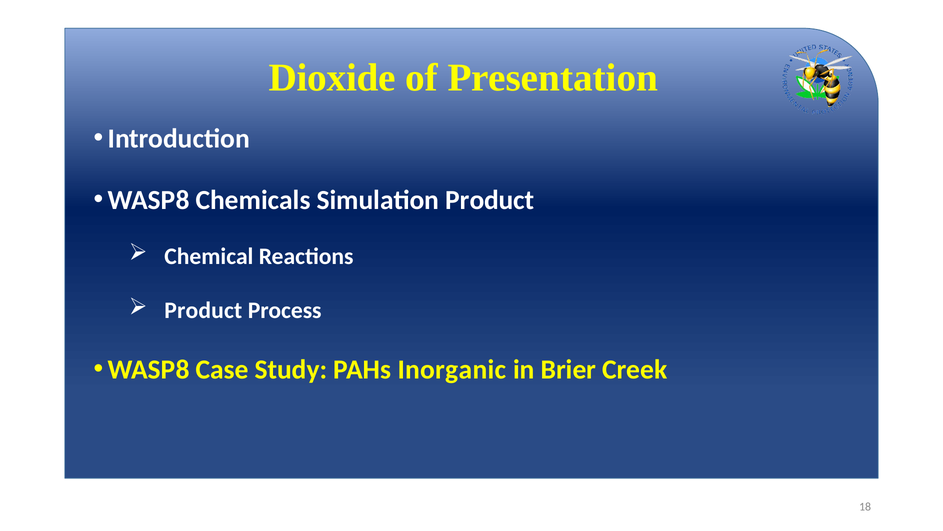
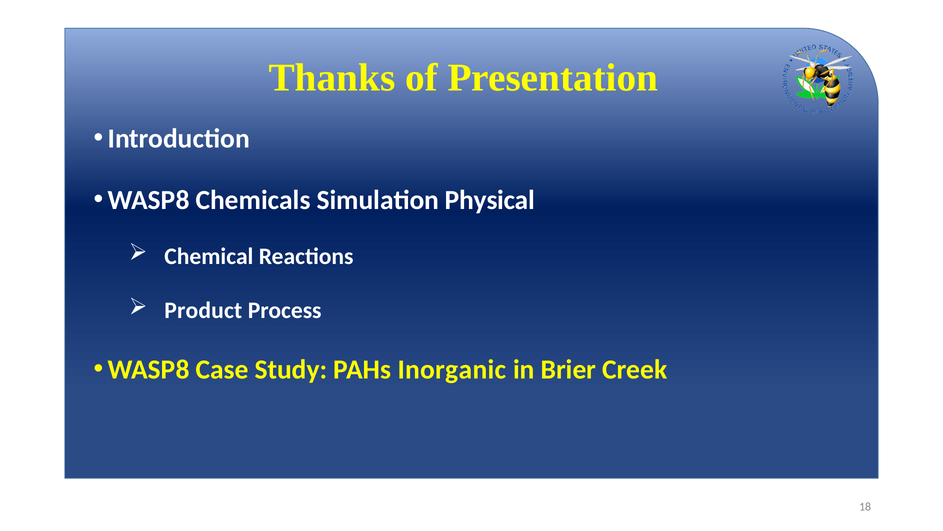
Dioxide: Dioxide -> Thanks (332, 78)
Simulation Product: Product -> Physical (490, 200)
